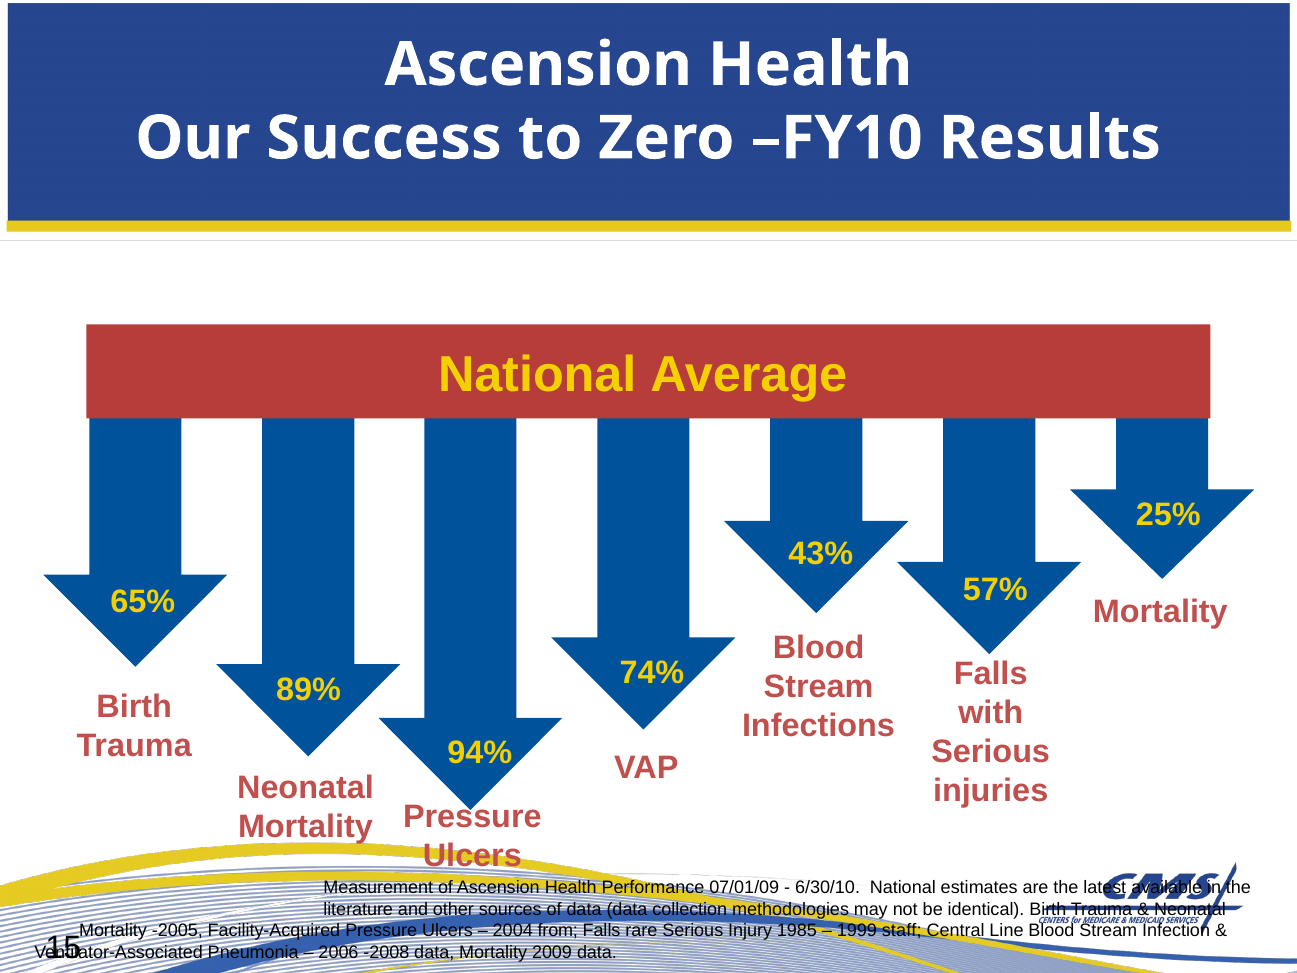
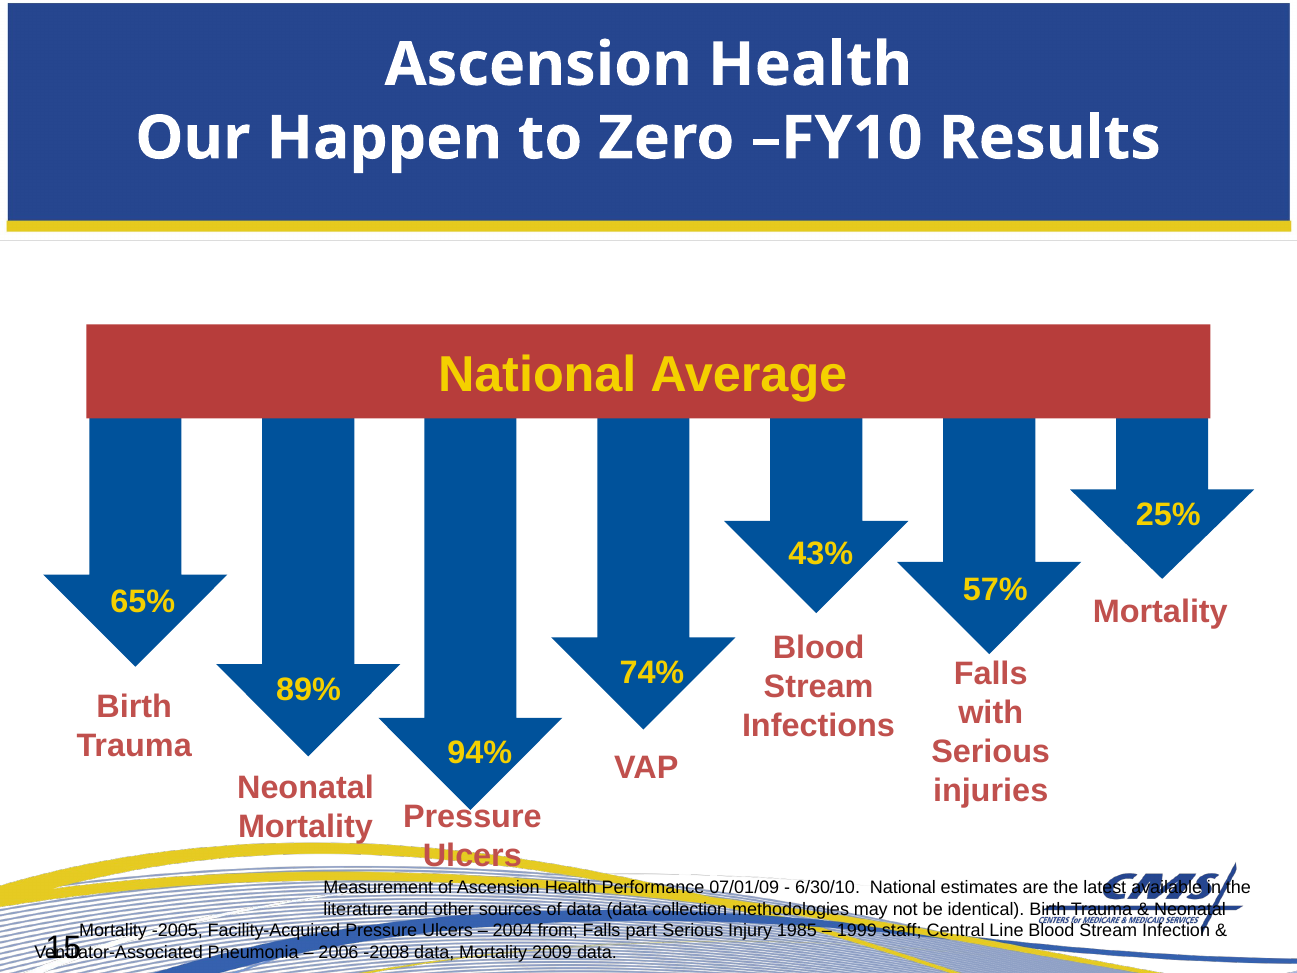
Success: Success -> Happen (384, 138)
rare: rare -> part (641, 931)
